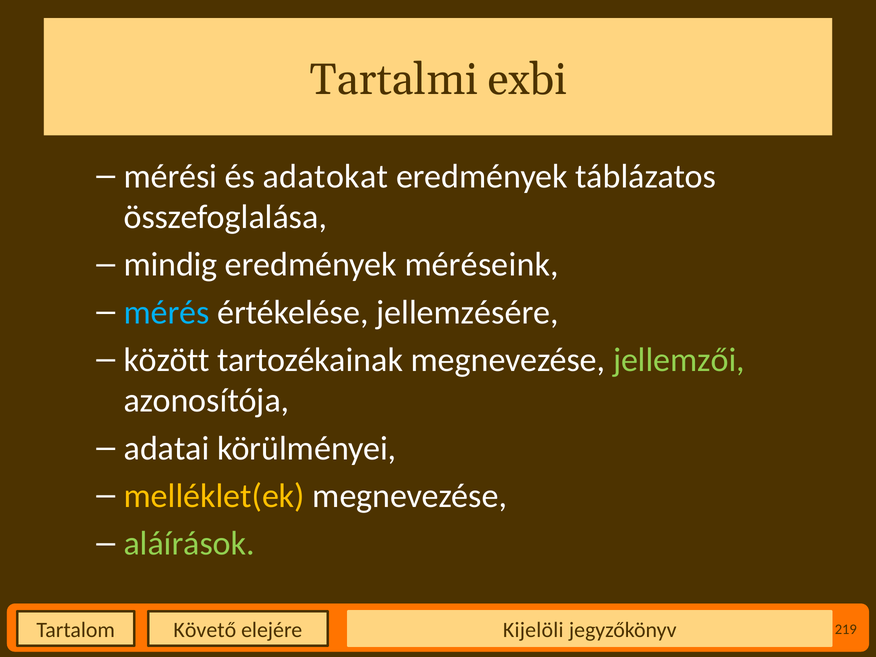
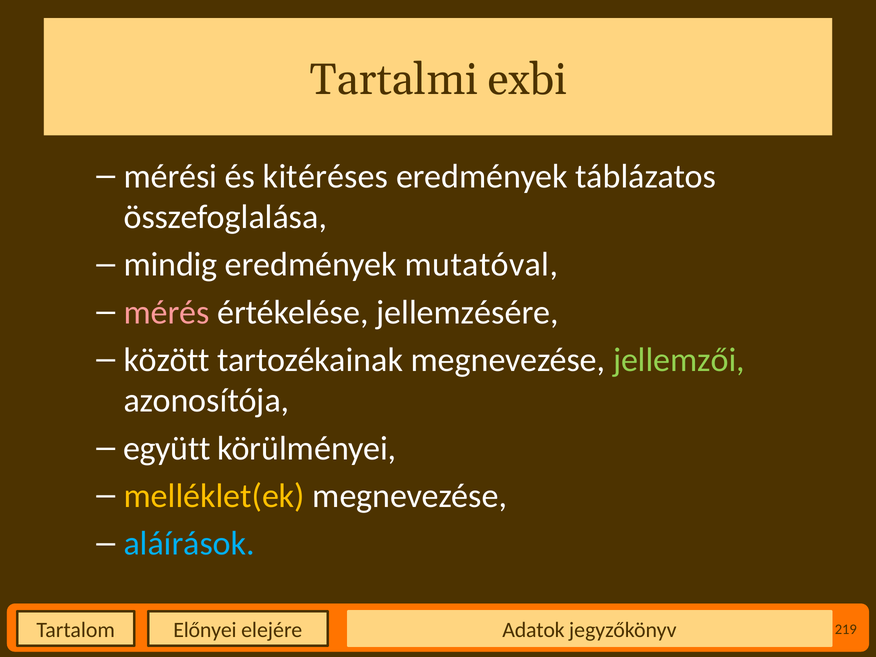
adatokat: adatokat -> kitéréses (326, 176)
méréseink: méréseink -> mutatóval (481, 265)
mérés colour: light blue -> pink (167, 312)
adatai: adatai -> együtt (167, 448)
aláírások colour: light green -> light blue (189, 544)
Követő: Követő -> Előnyei (205, 630)
Kijelöli: Kijelöli -> Adatok (533, 630)
